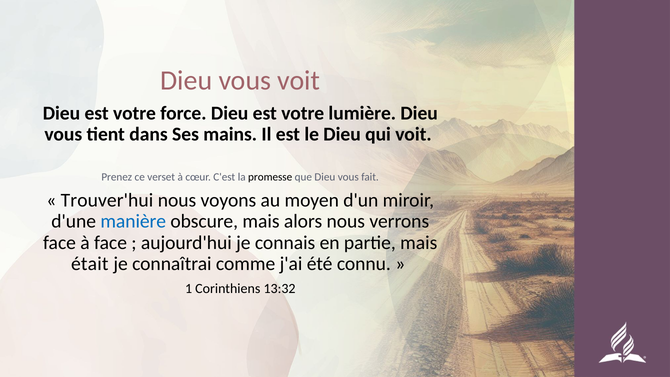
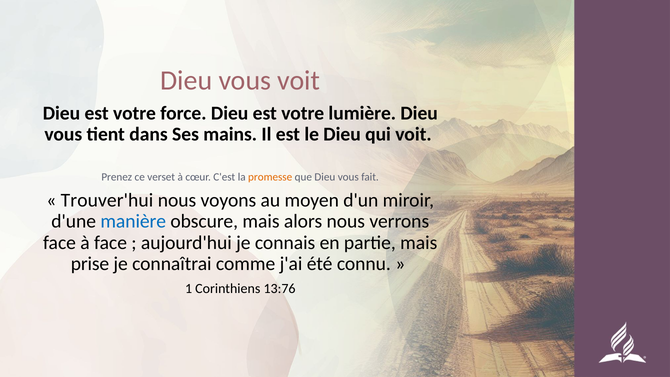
promesse colour: black -> orange (270, 177)
était: était -> prise (90, 264)
13:32: 13:32 -> 13:76 (280, 289)
